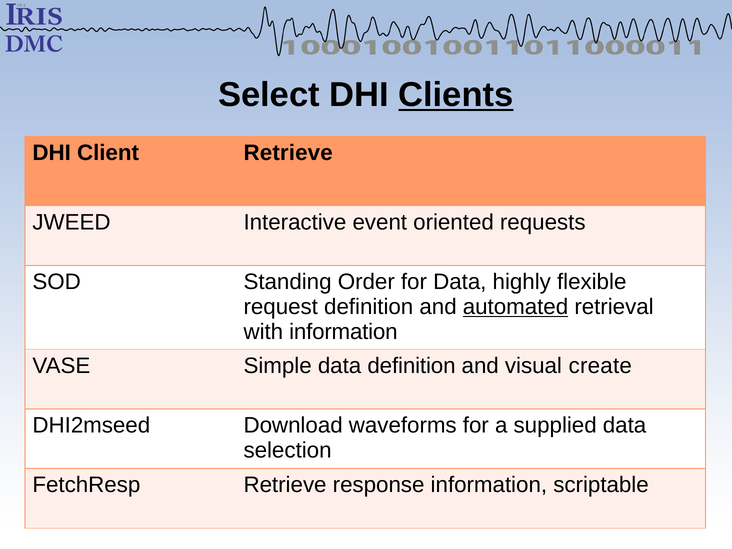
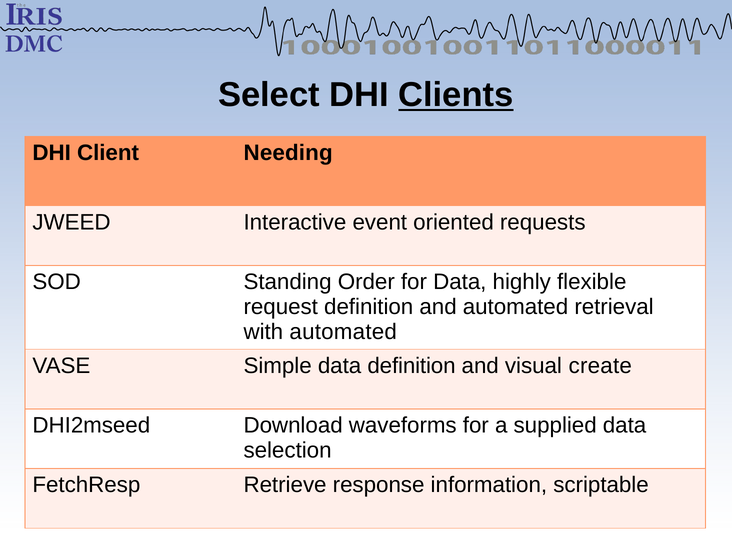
Client Retrieve: Retrieve -> Needing (288, 153)
automated underline: present -> none (515, 307)
with information: information -> automated (343, 332)
